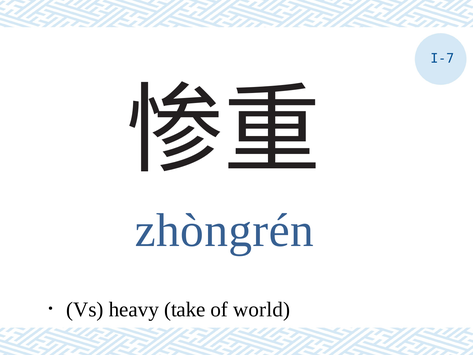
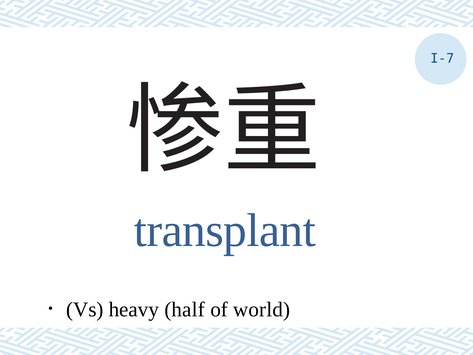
zhòngrén: zhòngrén -> transplant (225, 231)
take: take -> half (185, 309)
